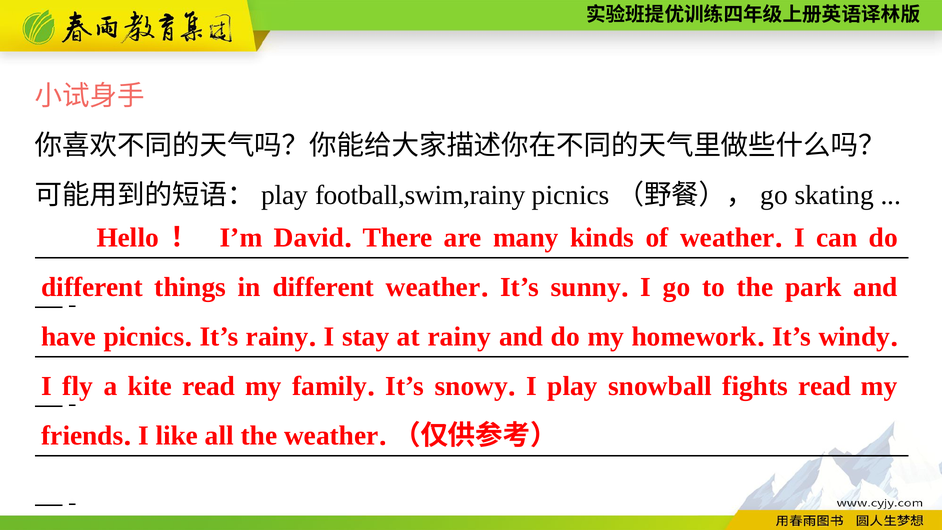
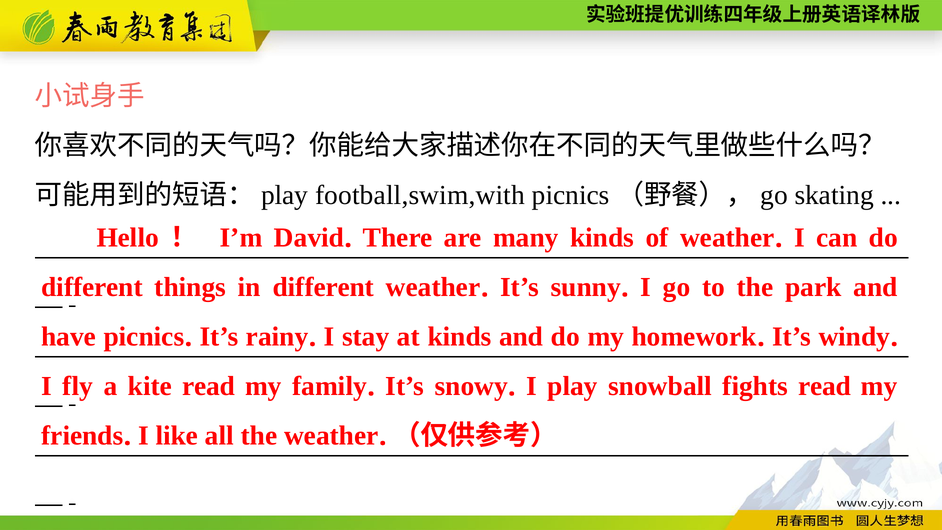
football,swim,rainy: football,swim,rainy -> football,swim,with (420, 195)
at rainy: rainy -> kinds (460, 337)
